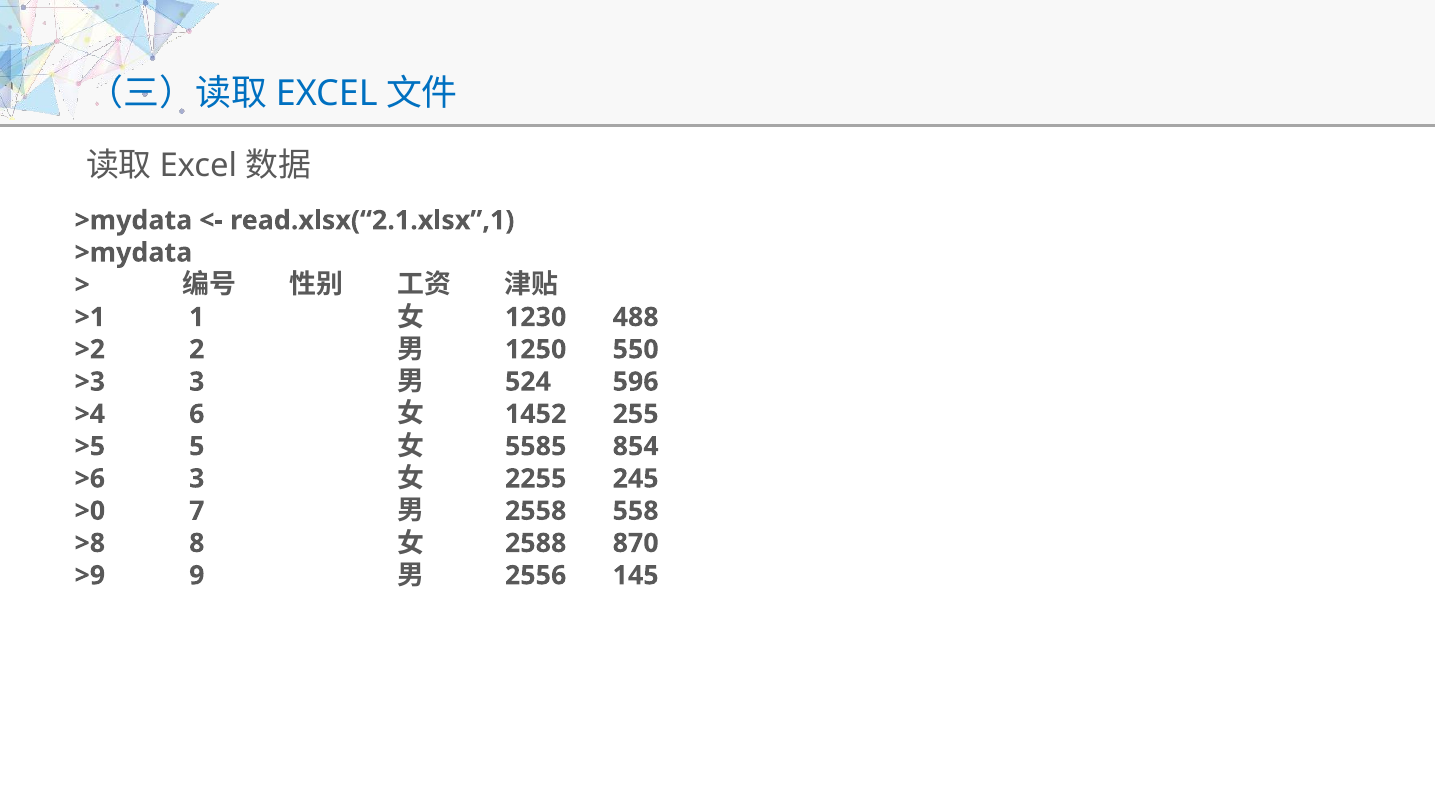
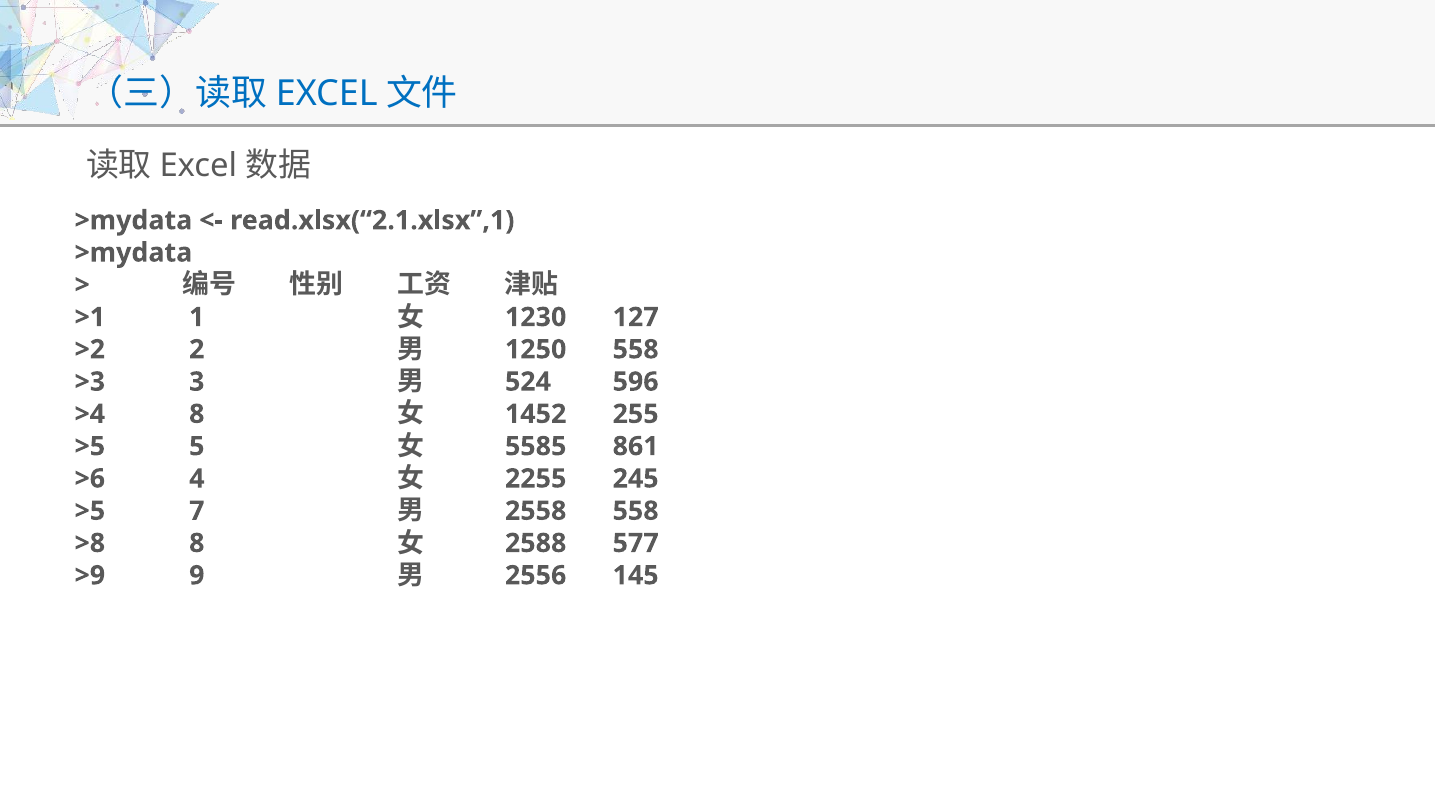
488: 488 -> 127 (636, 317)
1250 550: 550 -> 558 (636, 350)
>4 6: 6 -> 8 (197, 414)
854: 854 -> 861 (636, 446)
>6 3: 3 -> 4 (197, 479)
>0: >0 -> >5 (90, 511)
870: 870 -> 577 (636, 543)
